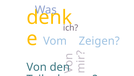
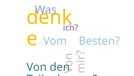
Zeigen: Zeigen -> Besten (99, 41)
